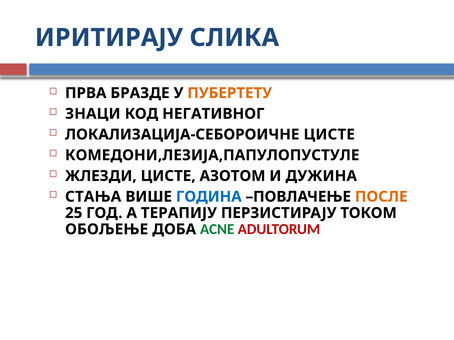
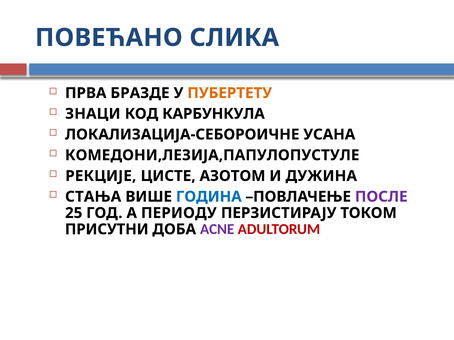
ИРИТИРАЈУ: ИРИТИРАЈУ -> ПОВЕЋАНО (109, 38)
НЕГАТИВНОГ: НЕГАТИВНОГ -> КАРБУНКУЛА (213, 114)
ЛОКАЛИЗАЦИЈА-СЕБОРОИЧНЕ ЦИСТЕ: ЦИСТЕ -> УСАНА (329, 135)
ЖЛЕЗДИ: ЖЛЕЗДИ -> РЕКЦИЈЕ (101, 176)
ПОСЛЕ colour: orange -> purple (381, 197)
ТЕРАПИЈУ: ТЕРАПИЈУ -> ПЕРИОДУ (179, 213)
ОБОЉЕЊЕ: ОБОЉЕЊЕ -> ПРИСУТНИ (107, 230)
ACNE colour: green -> purple (217, 230)
